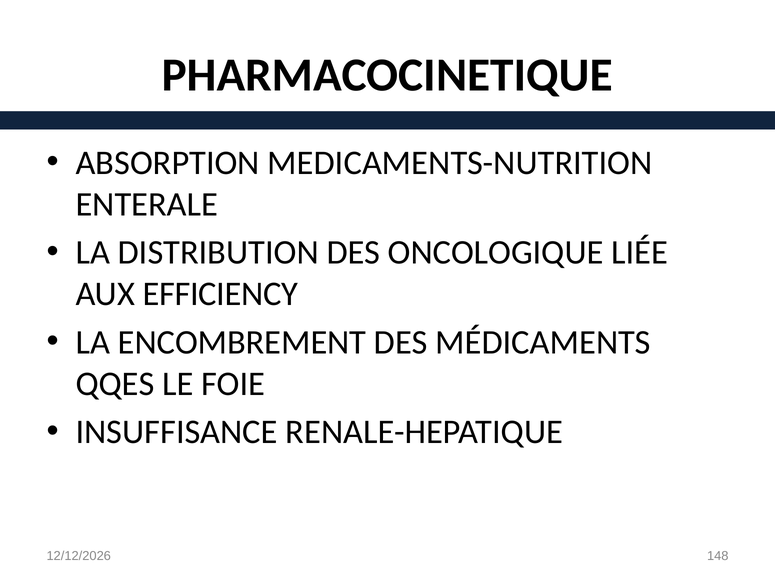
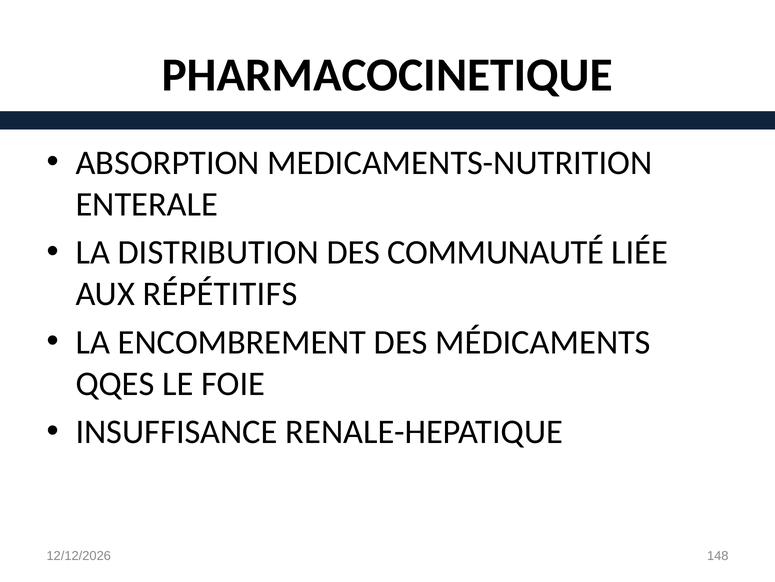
ONCOLOGIQUE: ONCOLOGIQUE -> COMMUNAUTÉ (496, 252)
EFFICIENCY: EFFICIENCY -> RÉPÉTITIFS (220, 294)
